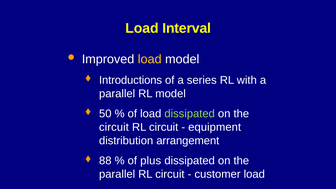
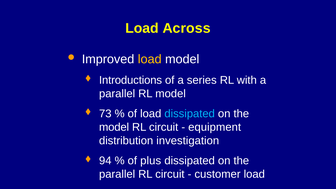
Interval: Interval -> Across (187, 28)
50: 50 -> 73 (105, 114)
dissipated colour: light green -> light blue (190, 114)
circuit: circuit -> model (114, 127)
arrangement: arrangement -> investigation (188, 141)
88: 88 -> 94 (105, 161)
